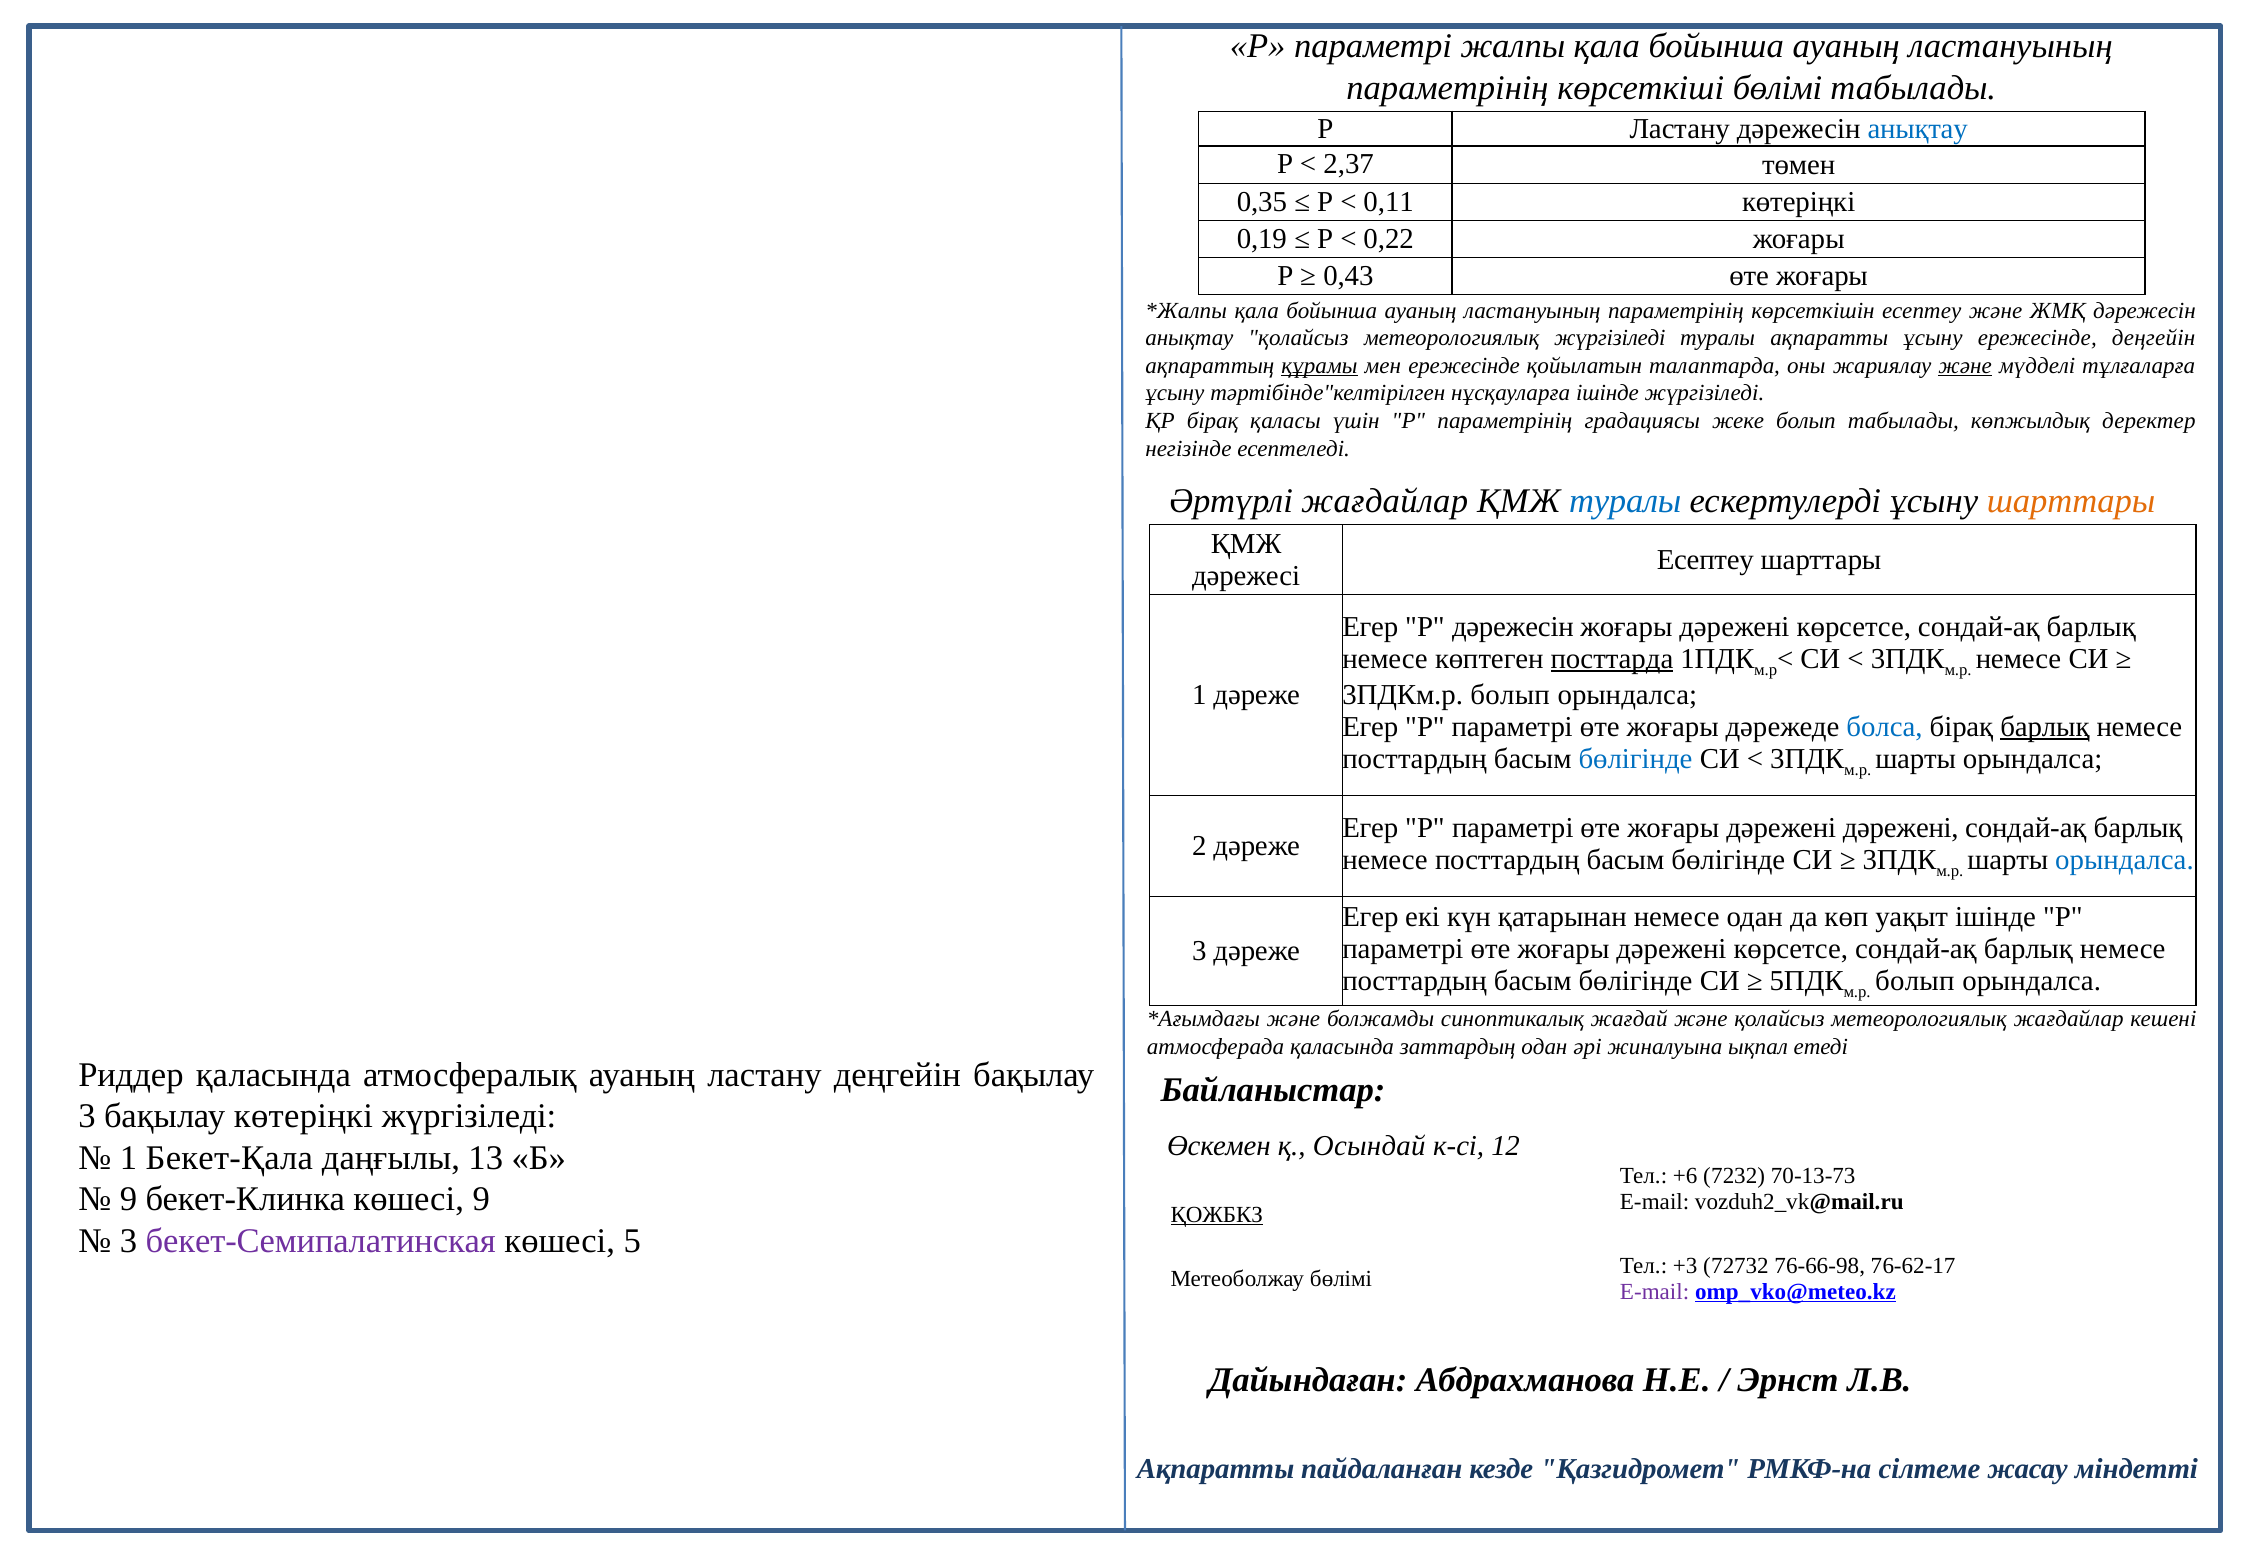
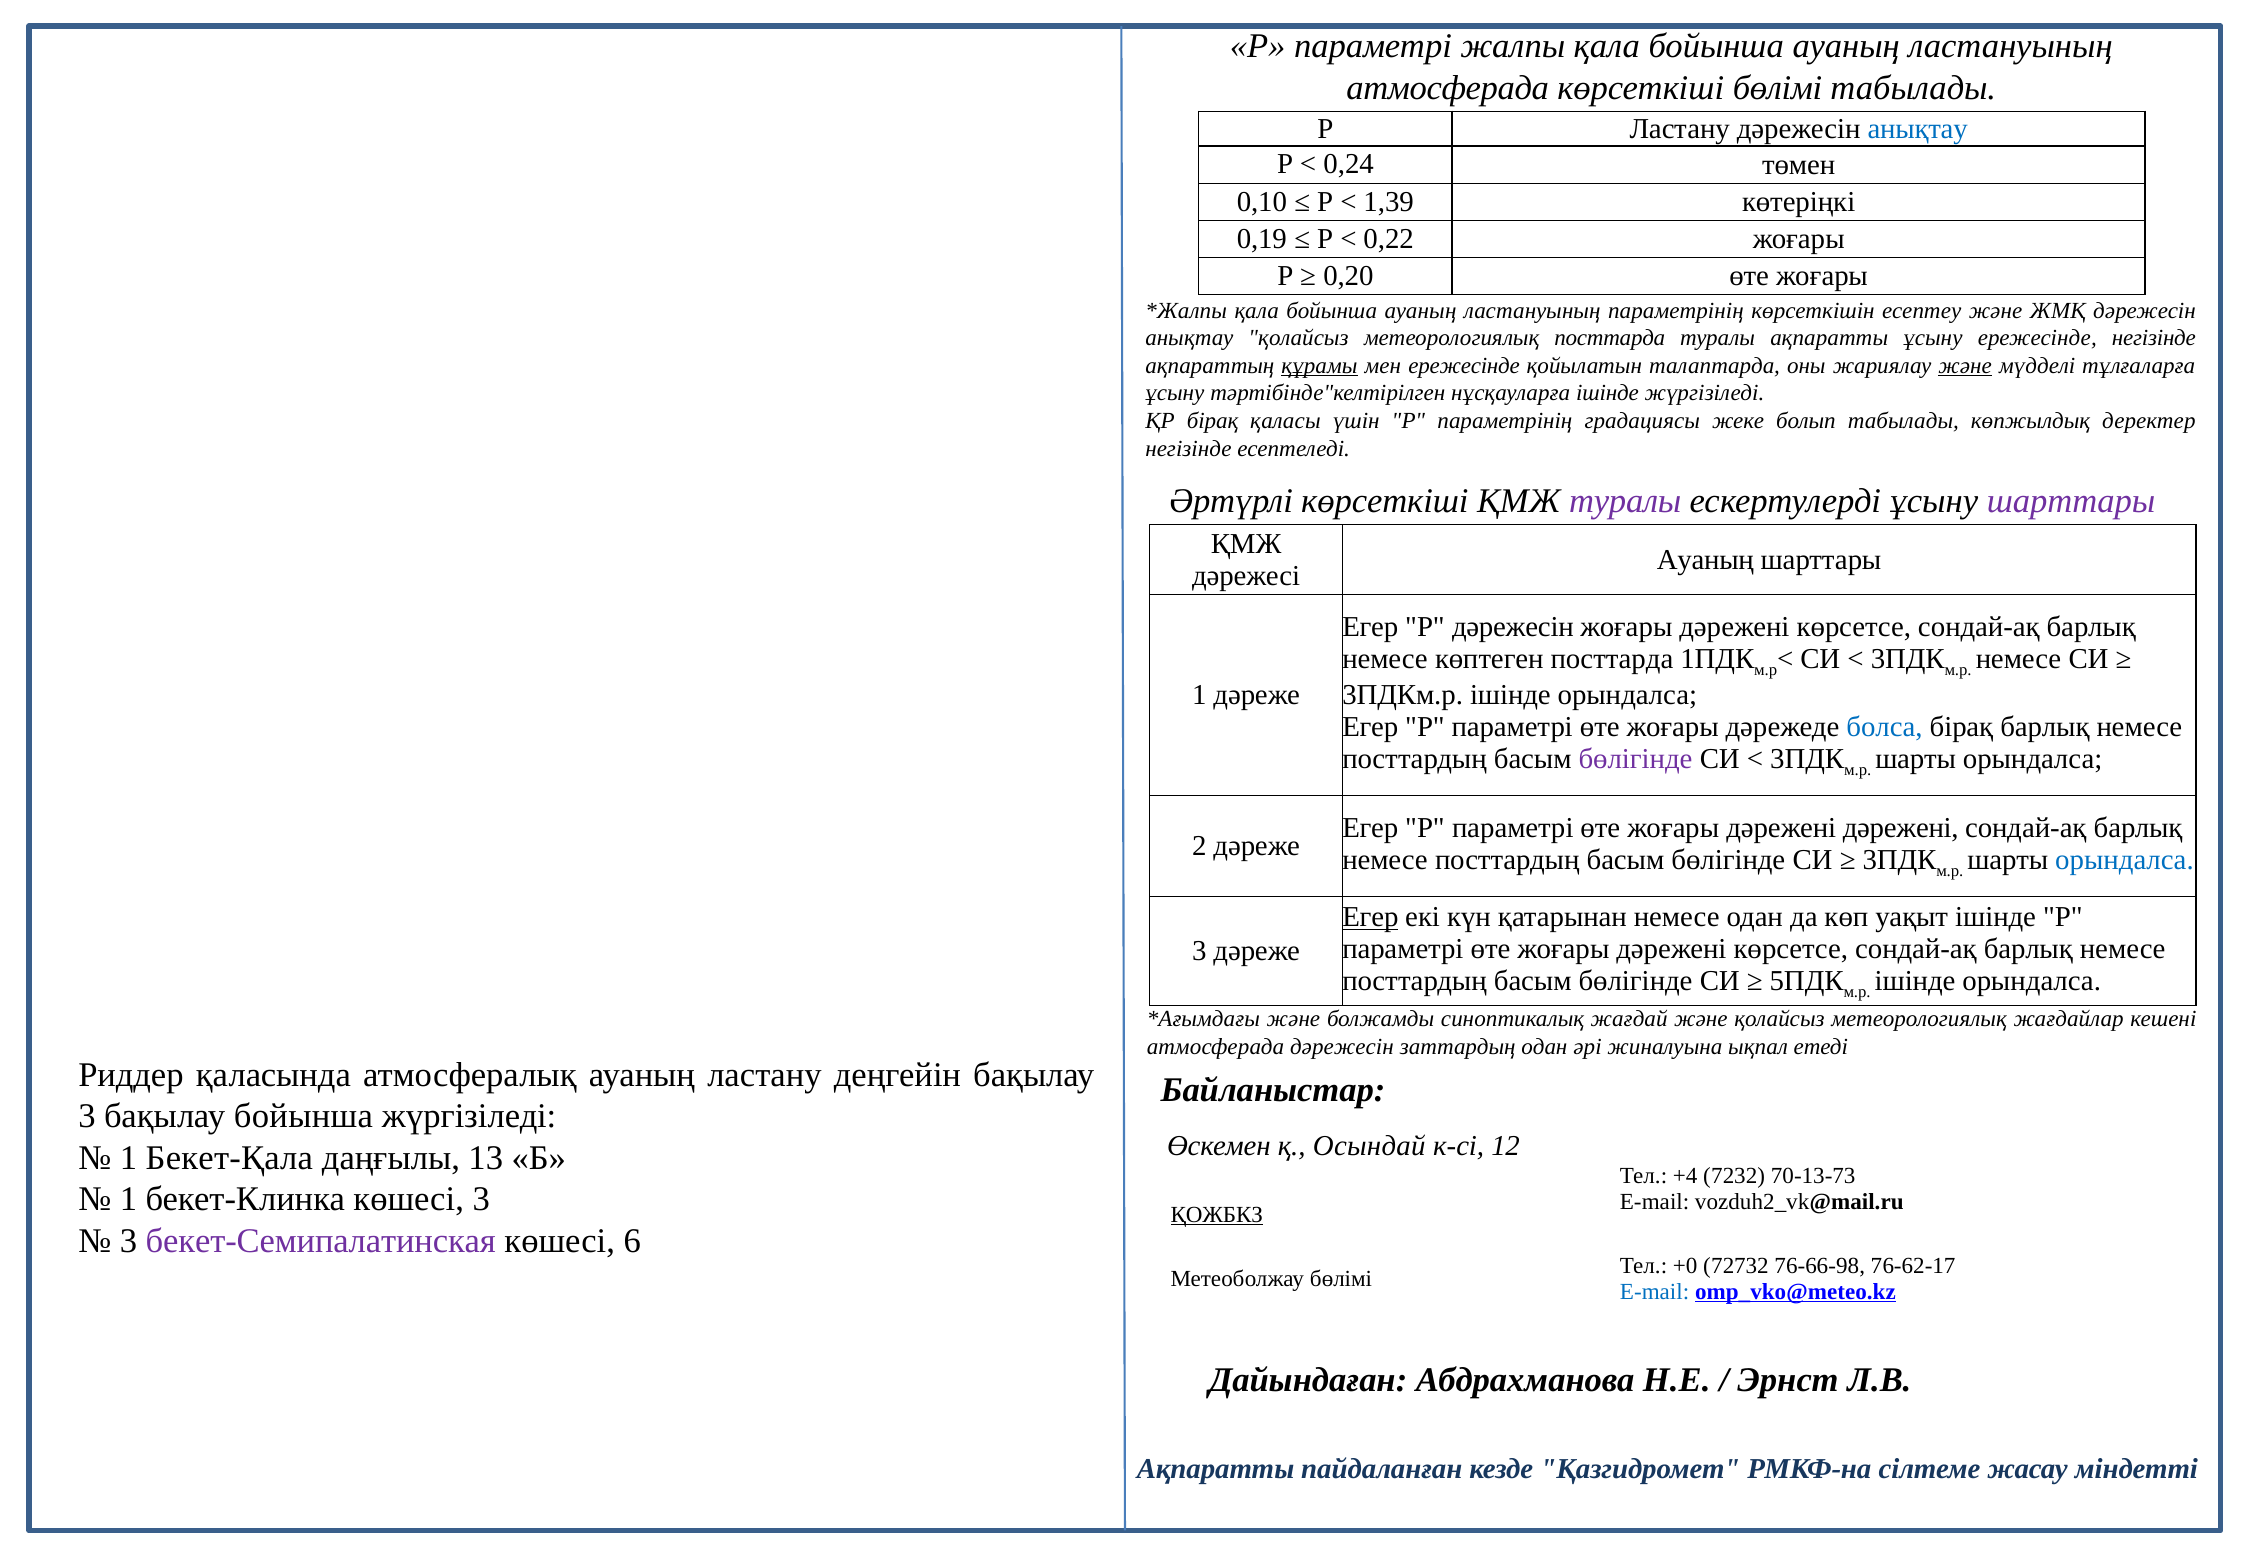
параметрінің: параметрінің -> атмосферада (1448, 88)
2,37: 2,37 -> 0,24 (1349, 164)
0,35: 0,35 -> 0,10 (1262, 202)
0,11: 0,11 -> 1,39 (1389, 202)
0,43: 0,43 -> 0,20 (1348, 276)
метеорологиялық жүргізіледі: жүргізіледі -> посттарда (1610, 338)
ережесінде деңгейін: деңгейін -> негізінде (2154, 338)
Әртүрлі жағдайлар: жағдайлар -> көрсеткіші (1385, 501)
туралы colour: blue -> purple (1625, 501)
шарттары colour: orange -> purple (2071, 501)
Есептеу: Есептеу -> Ауаның (1705, 560)
посттарда underline: present -> none (1612, 659)
3ПДКм.р болып: болып -> ішінде (1510, 695)
барлық underline: present -> none (2045, 727)
бөлігінде colour: blue -> purple (1636, 759)
Егер underline: none -> present (1370, 917)
болып: болып -> ішінде (1915, 981)
атмосферада қаласында: қаласында -> дәрежесін (1342, 1047)
бақылау көтеріңкі: көтеріңкі -> бойынша (303, 1117)
+6: +6 -> +4 (1685, 1177)
9: 9 -> 1 (128, 1200)
көшесі 9: 9 -> 3 (481, 1200)
5: 5 -> 6 (632, 1241)
+3: +3 -> +0 (1685, 1266)
E-mail colour: purple -> blue (1655, 1292)
